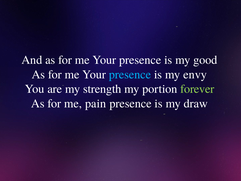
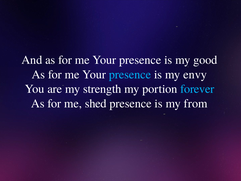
forever colour: light green -> light blue (197, 89)
pain: pain -> shed (96, 103)
draw: draw -> from (196, 103)
